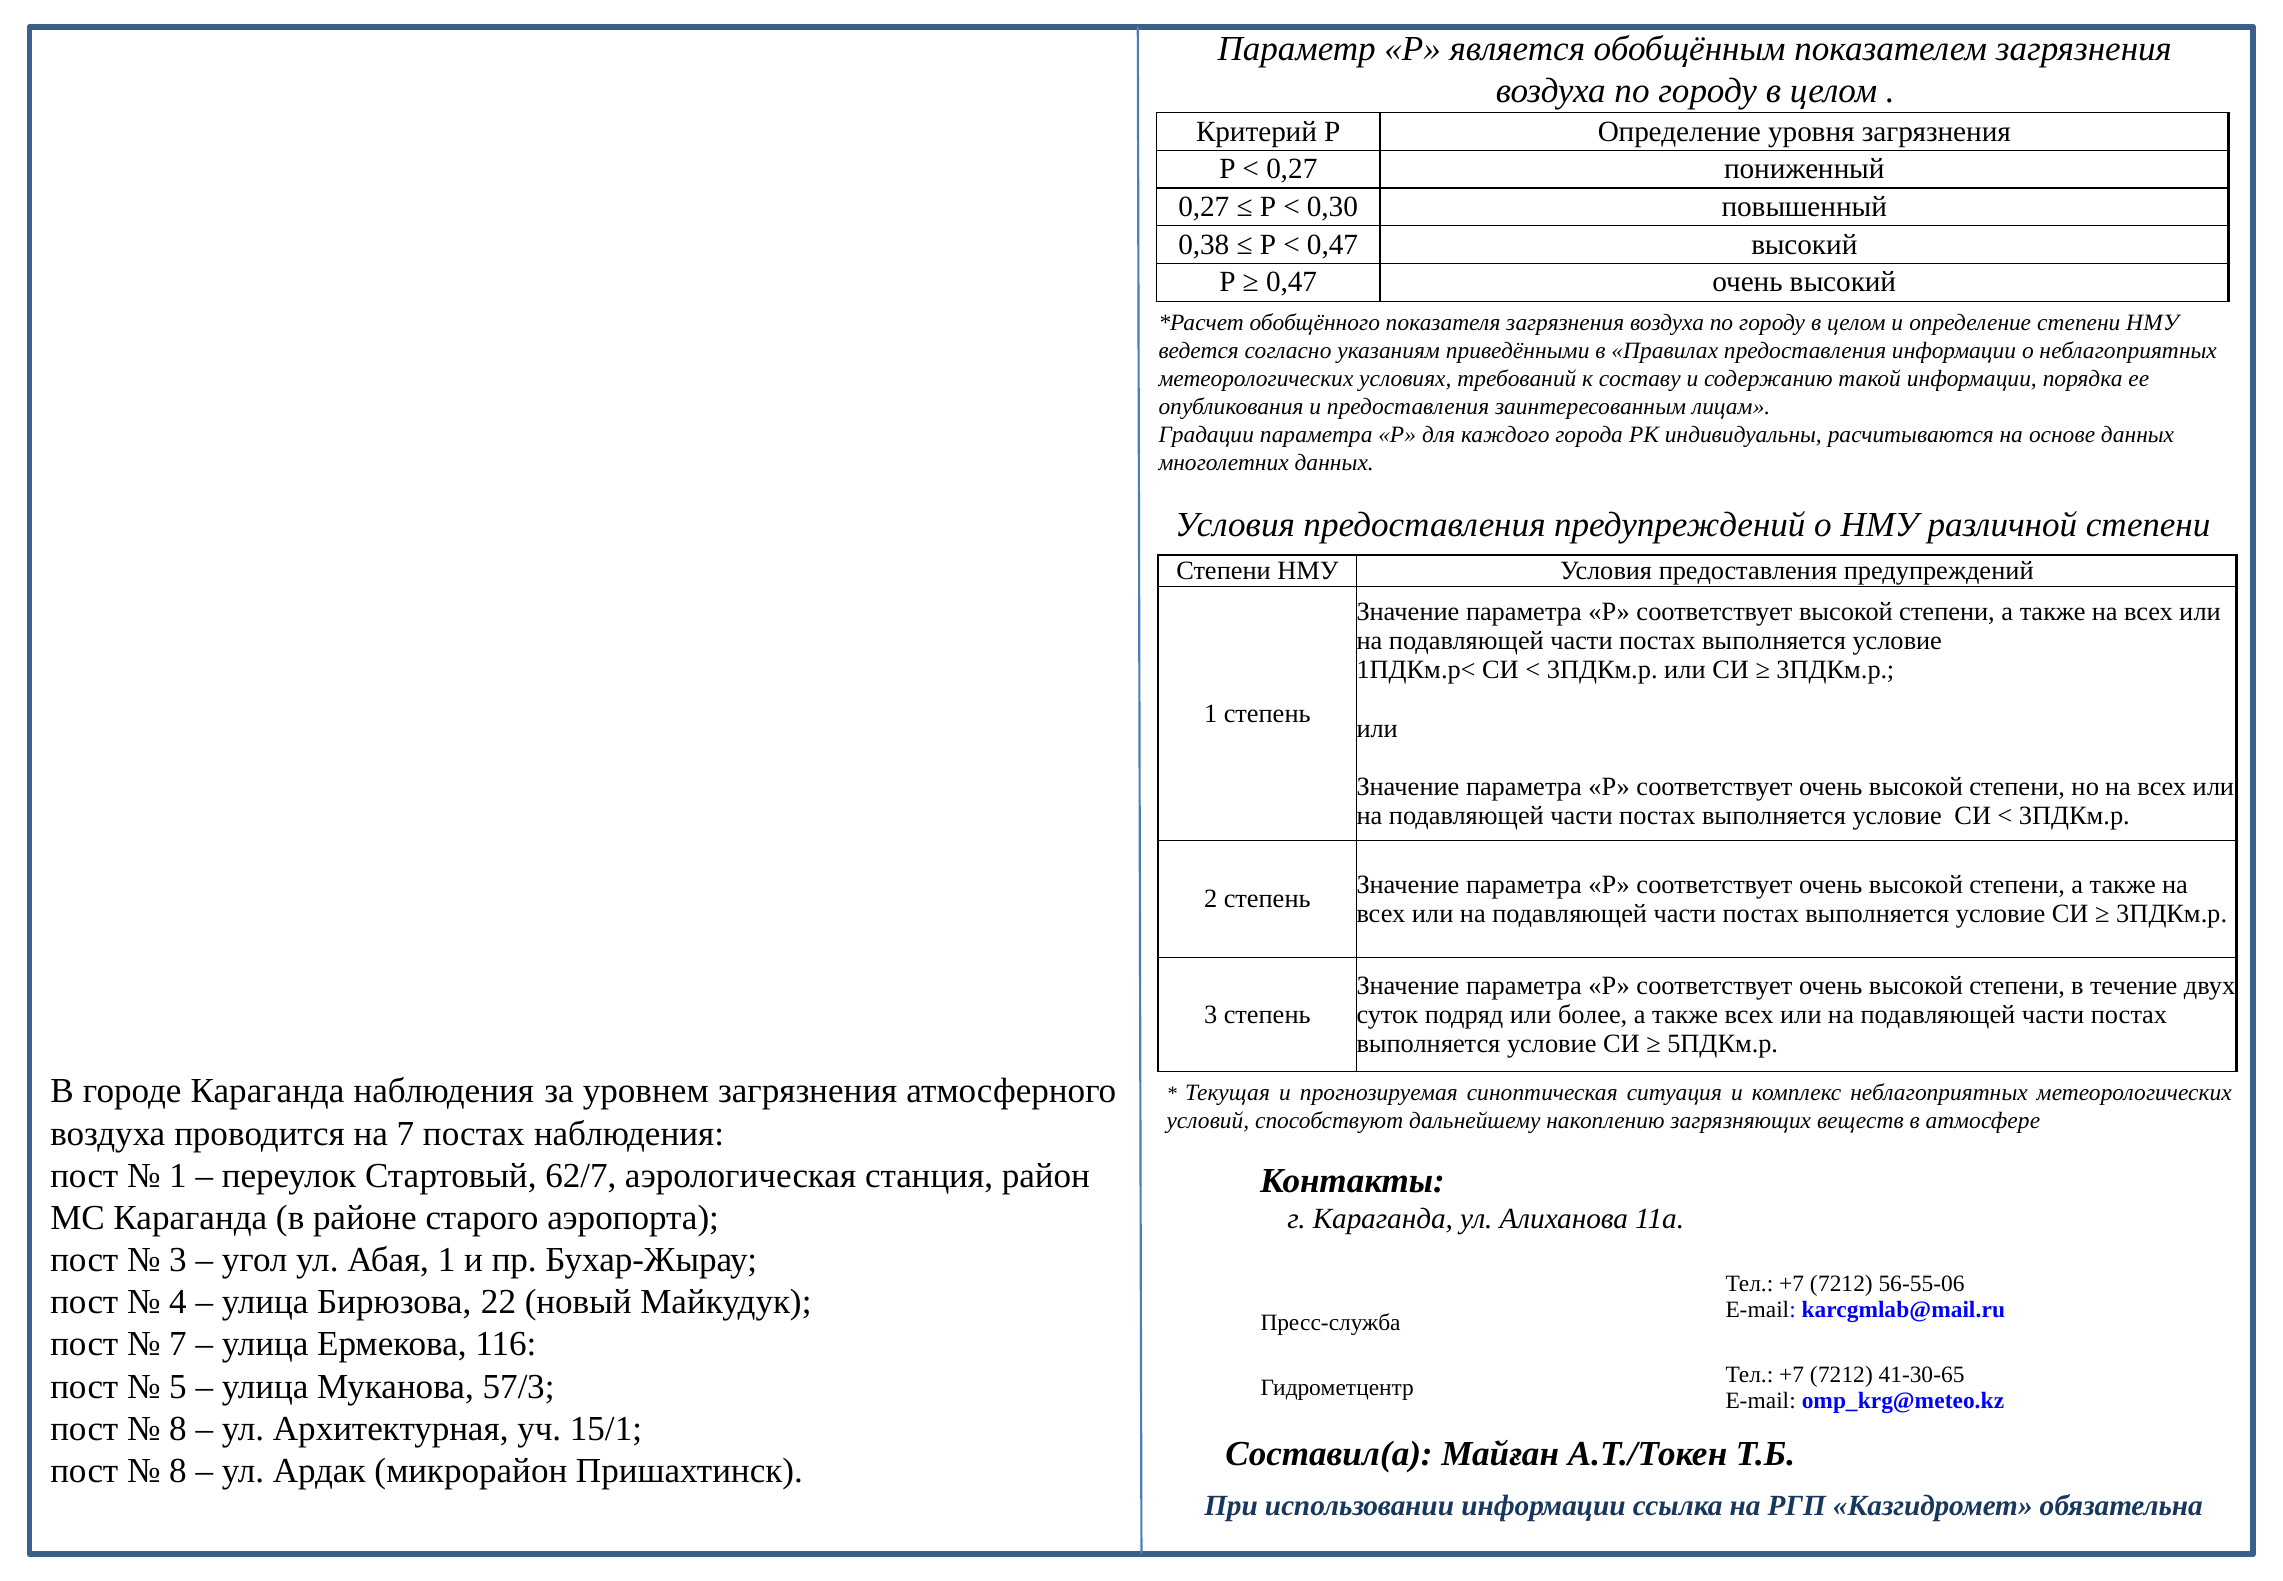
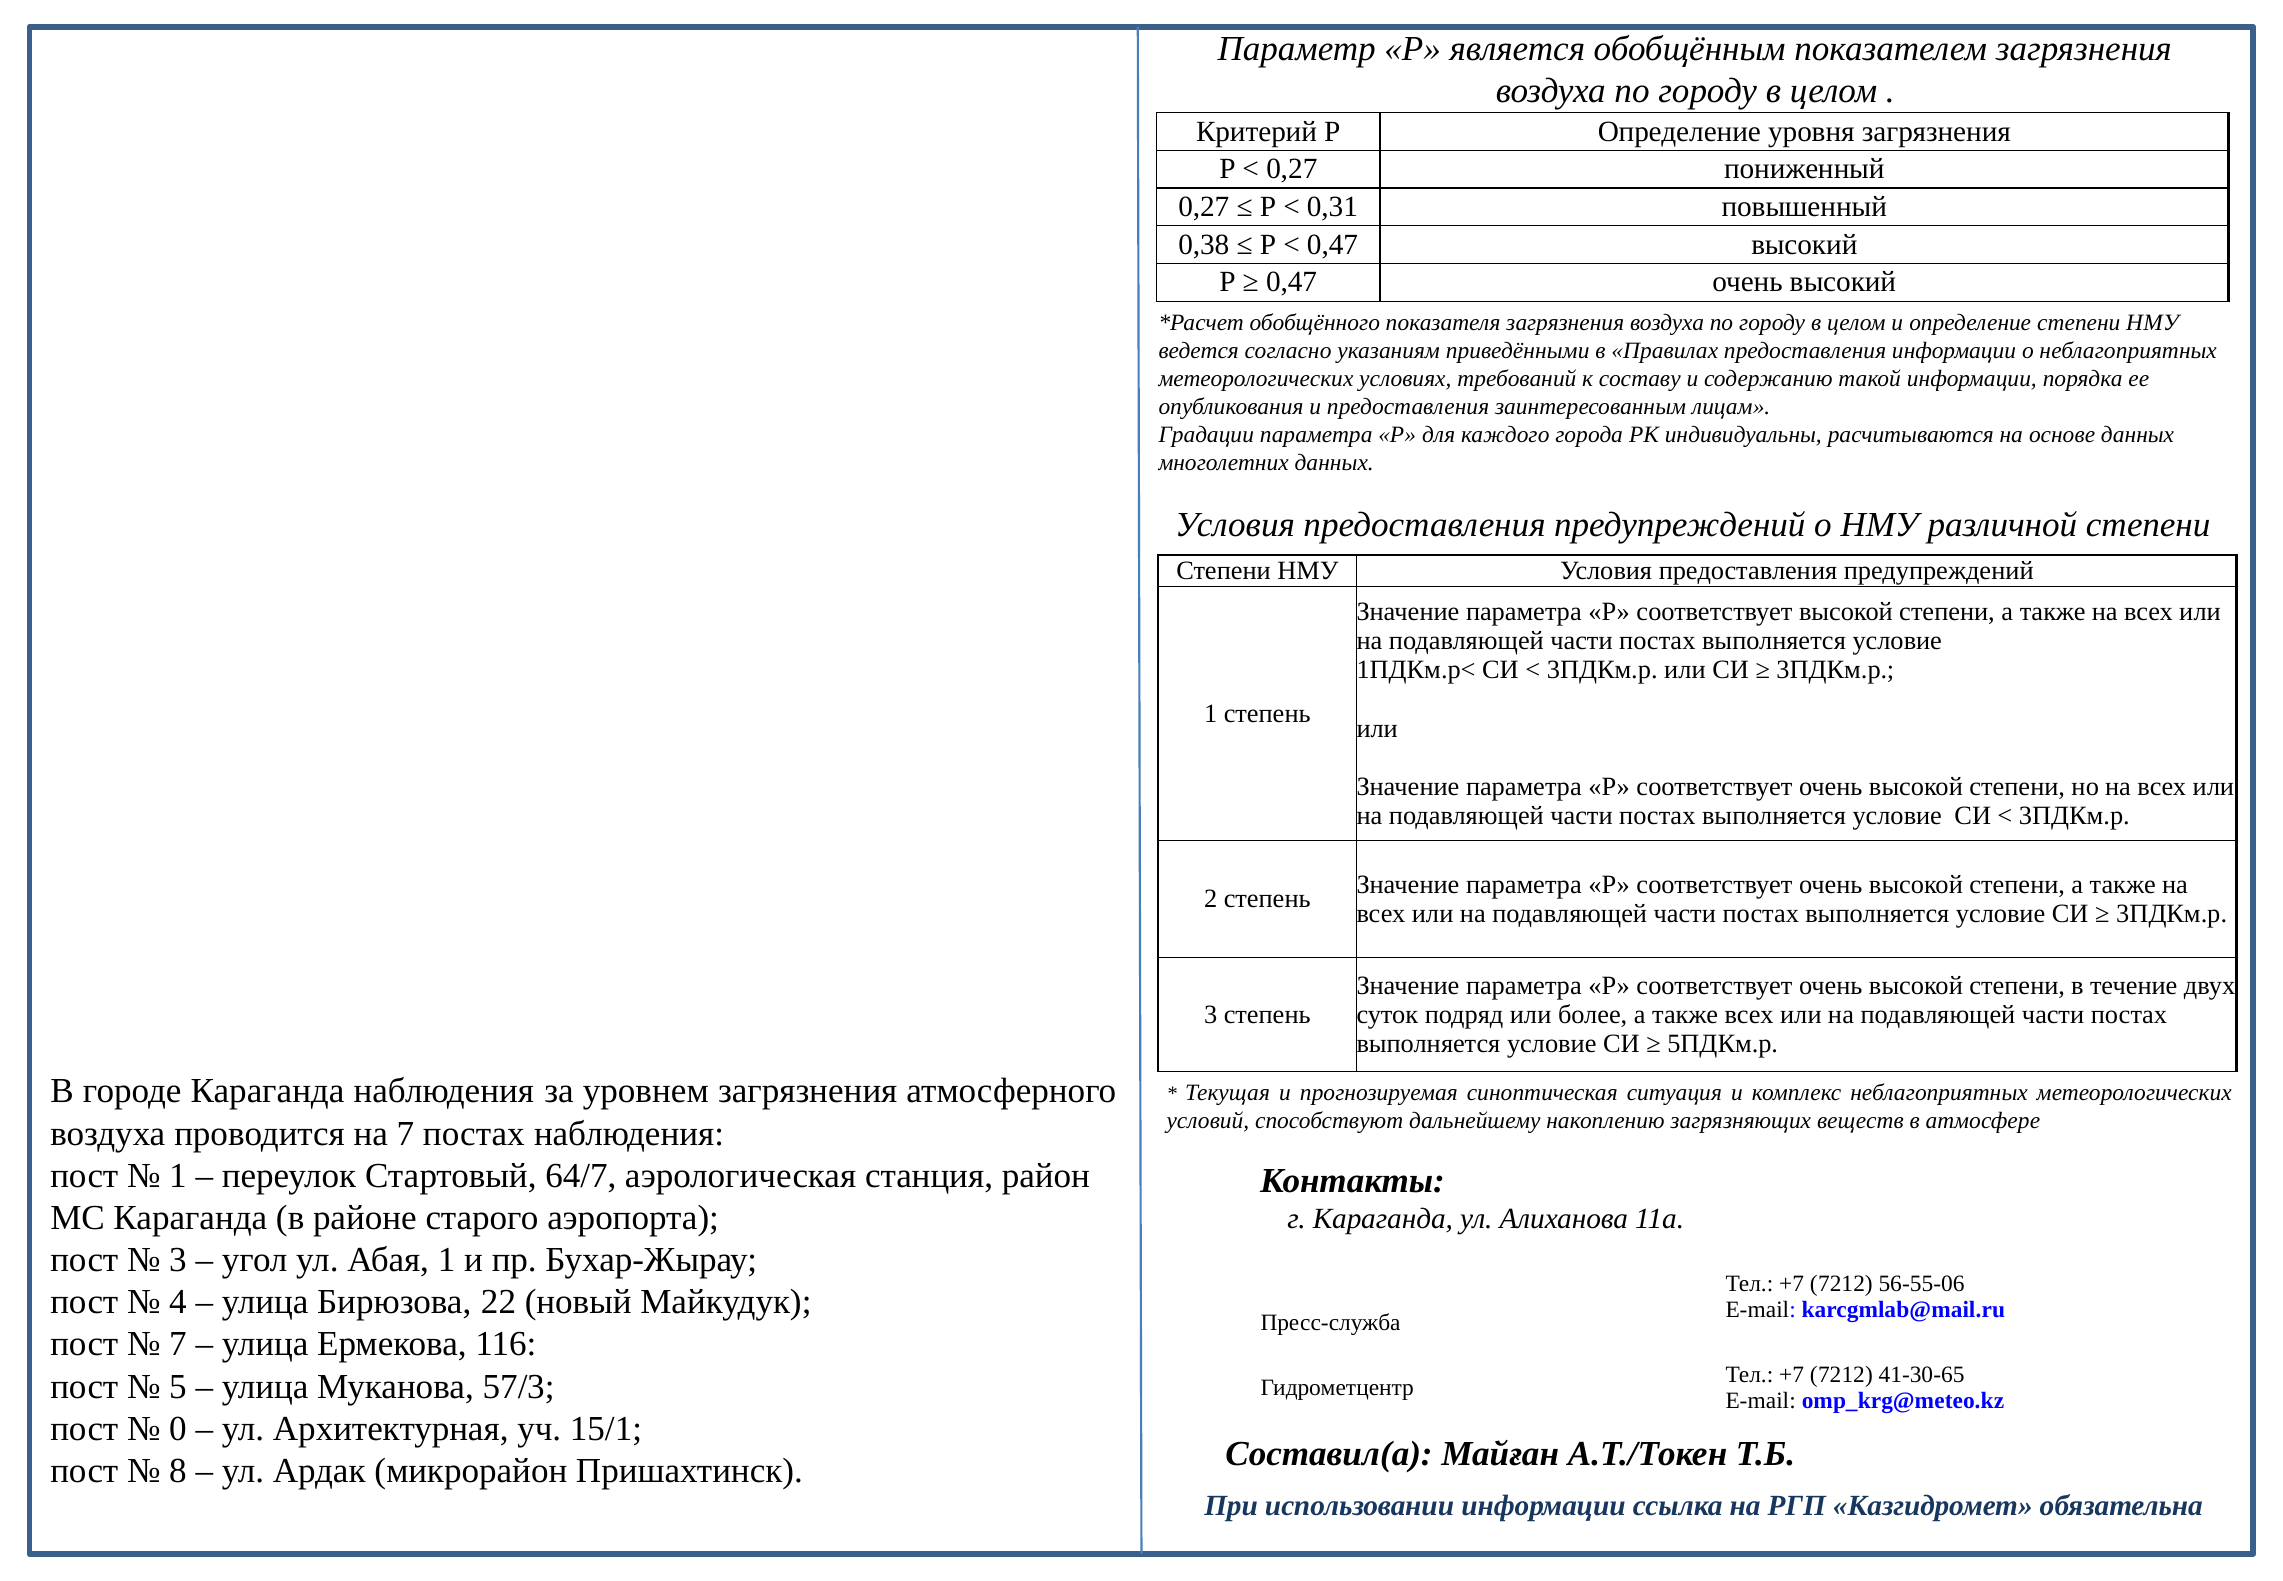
0,30: 0,30 -> 0,31 (1332, 207)
62/7: 62/7 -> 64/7 (581, 1175)
8: 8 -> 0 (178, 1428)
